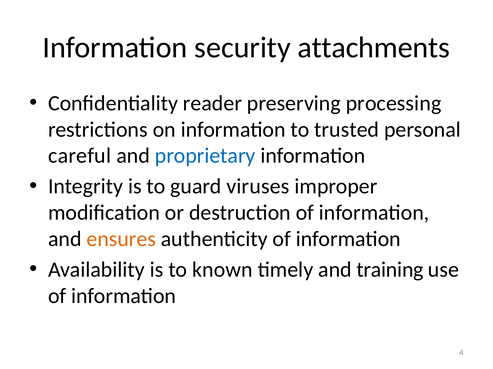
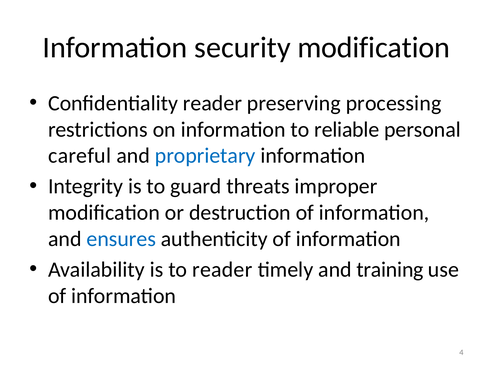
security attachments: attachments -> modification (374, 48)
trusted: trusted -> reliable (347, 130)
viruses: viruses -> threats (258, 187)
ensures colour: orange -> blue (121, 239)
to known: known -> reader (222, 270)
